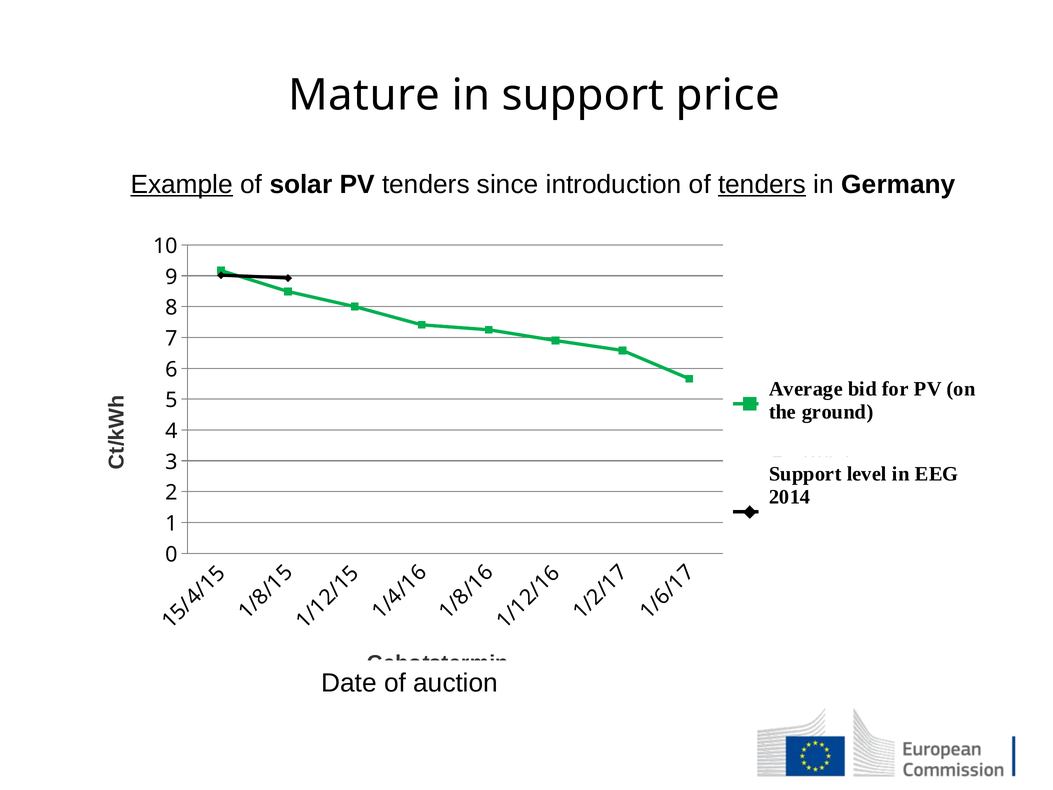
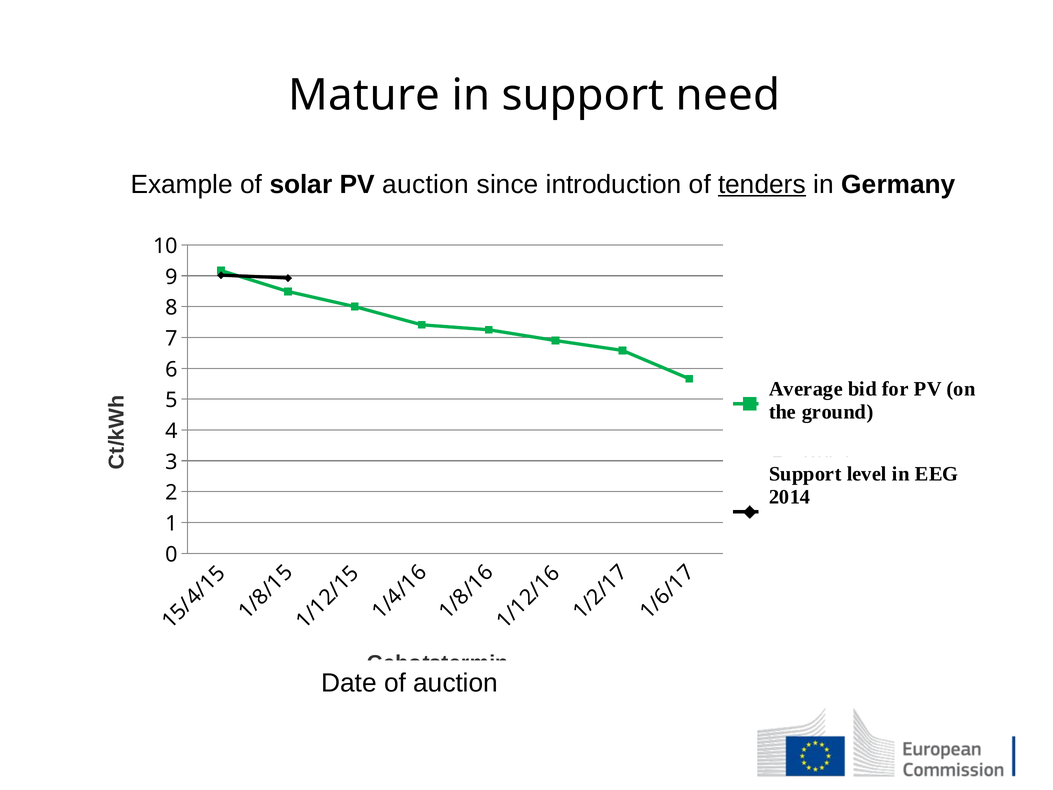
price: price -> need (728, 95)
Example underline: present -> none (182, 184)
PV tenders: tenders -> auction (426, 184)
